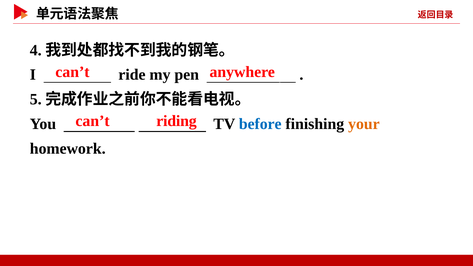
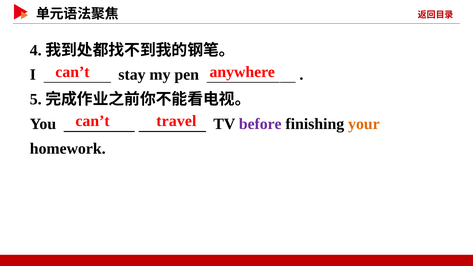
ride: ride -> stay (132, 75)
riding: riding -> travel (176, 121)
before colour: blue -> purple (260, 124)
